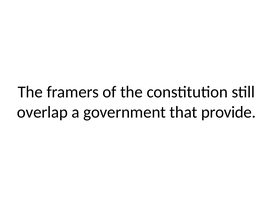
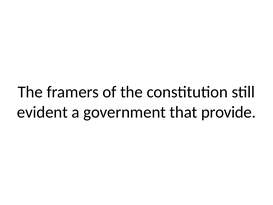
overlap: overlap -> evident (42, 112)
